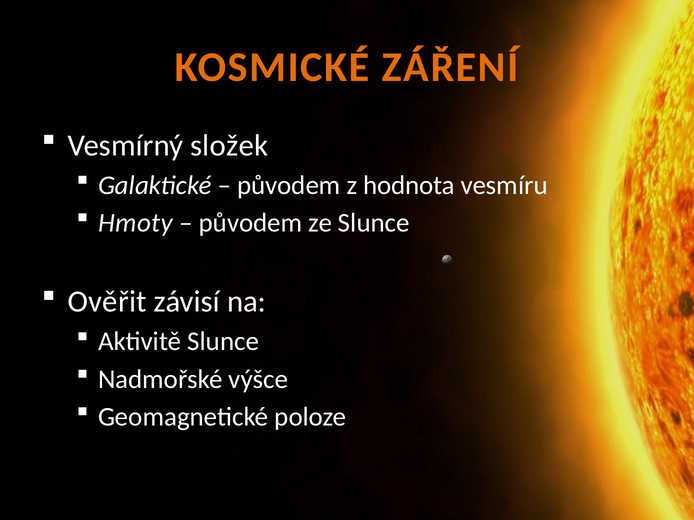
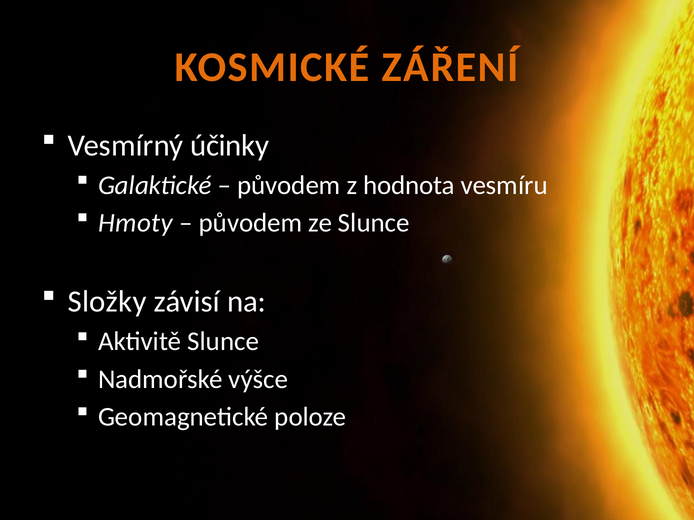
složek: složek -> účinky (230, 146)
Ověřit: Ověřit -> Složky (107, 302)
